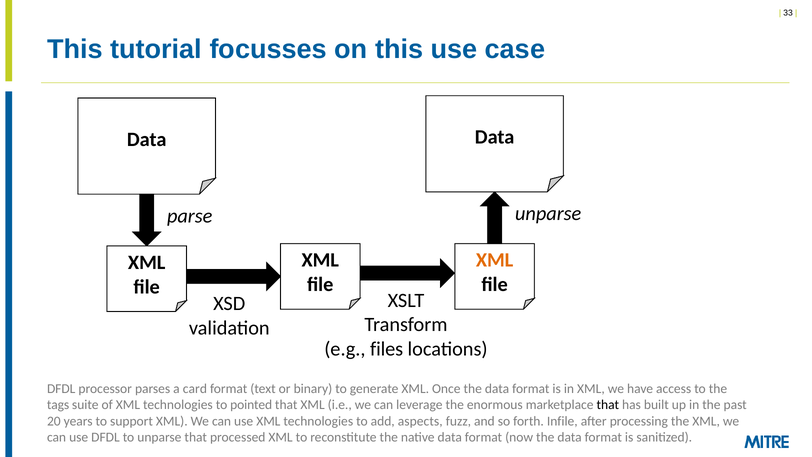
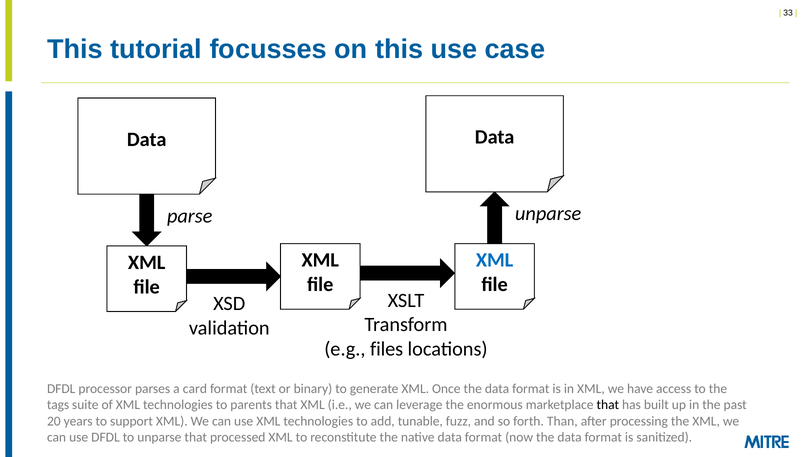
XML colour: orange -> blue (495, 260)
pointed: pointed -> parents (251, 405)
aspects: aspects -> tunable (420, 421)
Infile: Infile -> Than (562, 421)
